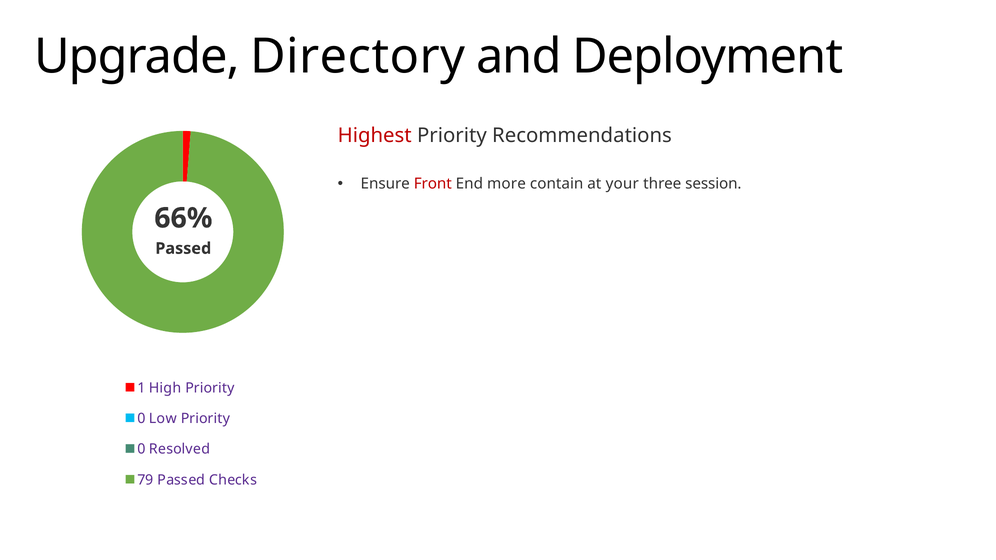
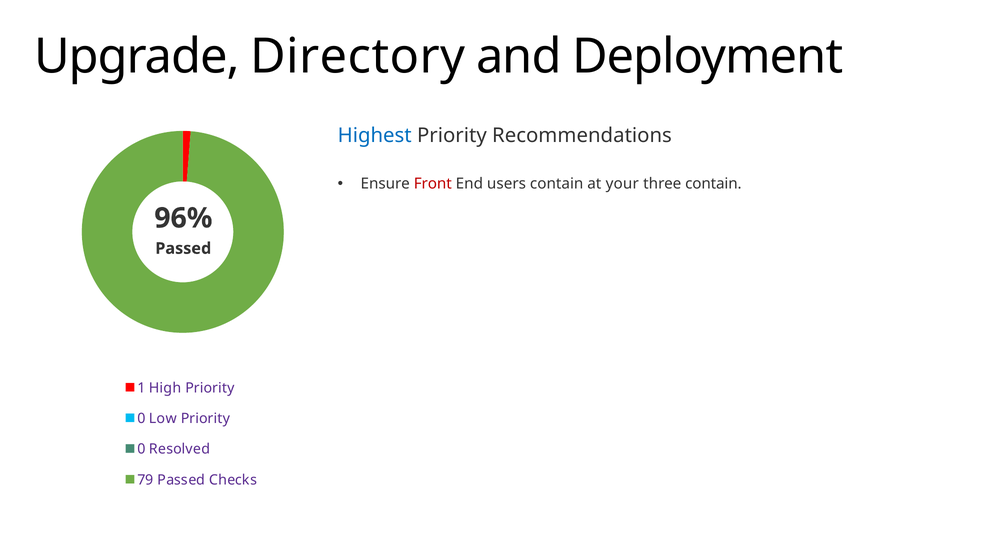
Highest colour: red -> blue (375, 136)
more: more -> users (506, 184)
three session: session -> contain (713, 184)
66%: 66% -> 96% (183, 218)
